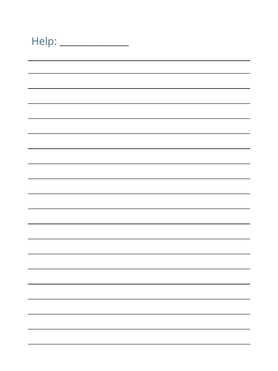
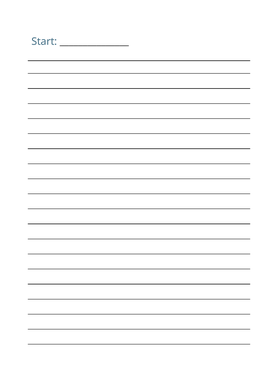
Help: Help -> Start (44, 41)
